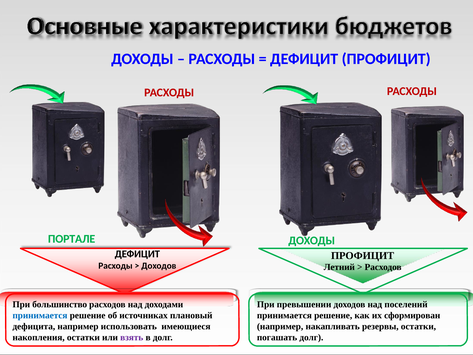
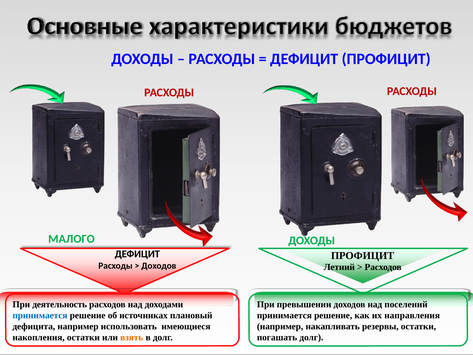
ПОРТАЛЕ: ПОРТАЛЕ -> МАЛОГО (71, 239)
большинство: большинство -> деятельность (60, 304)
сформирован: сформирован -> направления (412, 315)
взять colour: purple -> orange (132, 337)
